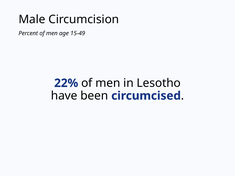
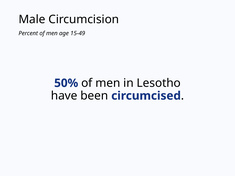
22%: 22% -> 50% (66, 83)
